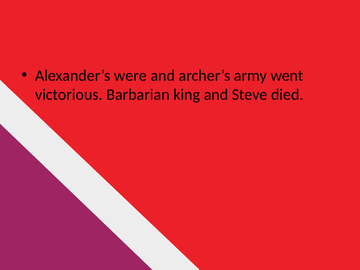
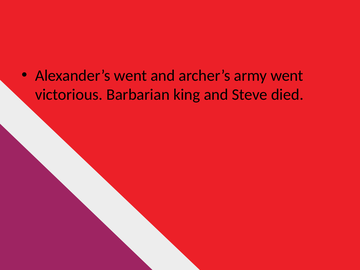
Alexander’s were: were -> went (130, 75)
